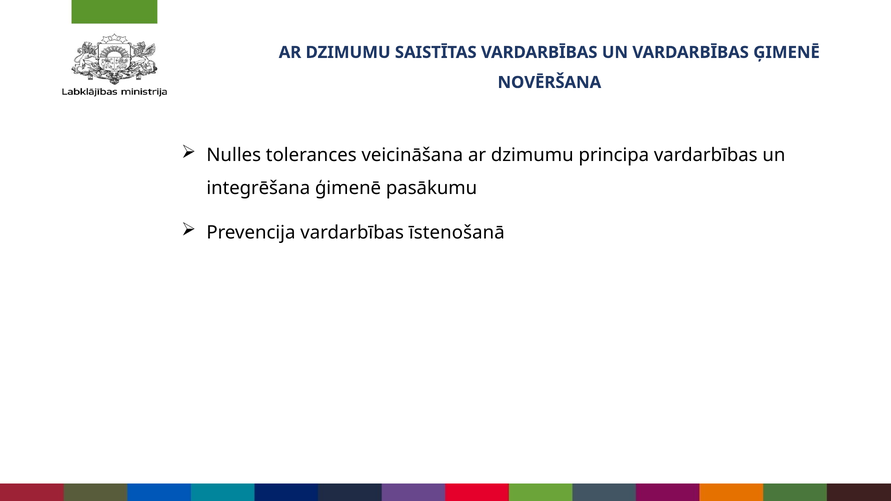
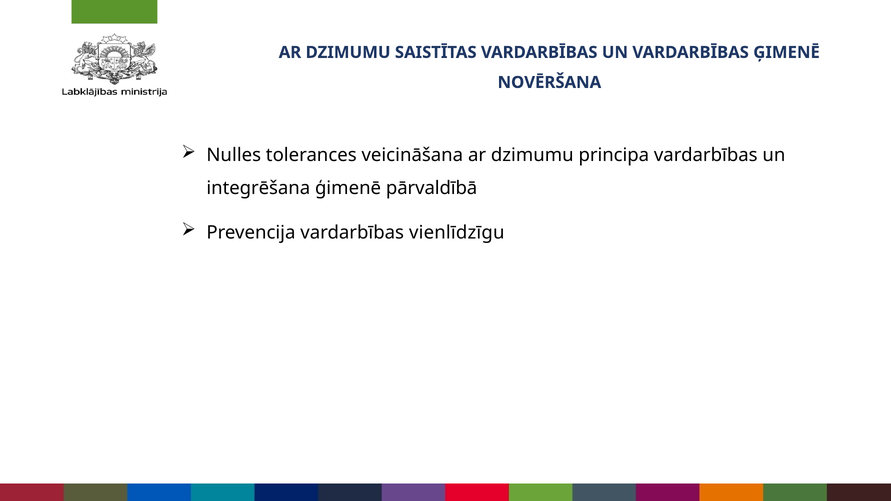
pasākumu: pasākumu -> pārvaldībā (432, 188)
īstenošanā: īstenošanā -> vienlīdzīgu (457, 233)
